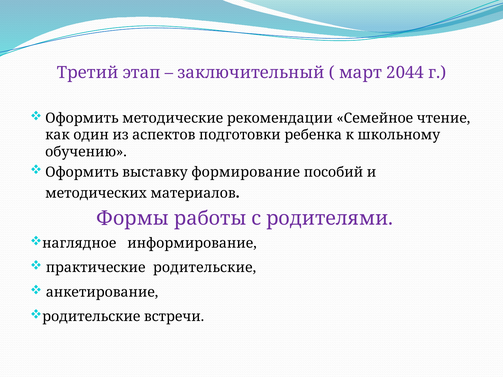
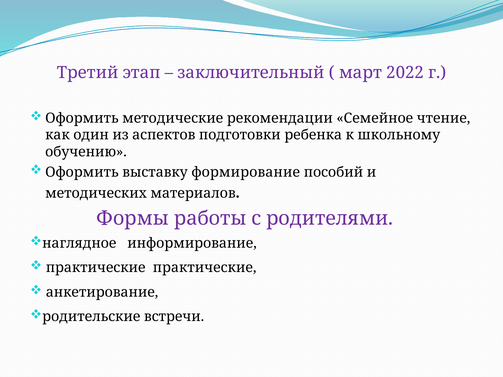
2044: 2044 -> 2022 (405, 73)
практические родительские: родительские -> практические (205, 268)
